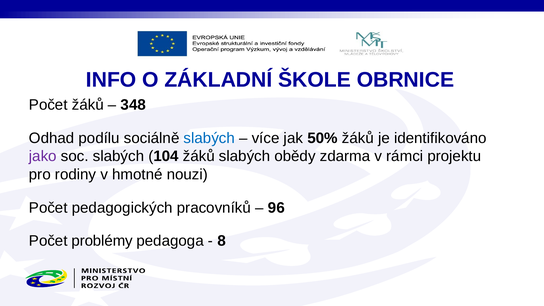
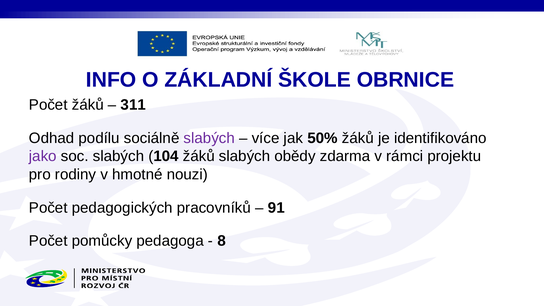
348: 348 -> 311 (133, 105)
slabých colour: blue -> purple (209, 138)
96: 96 -> 91 (276, 208)
problémy: problémy -> pomůcky (102, 241)
